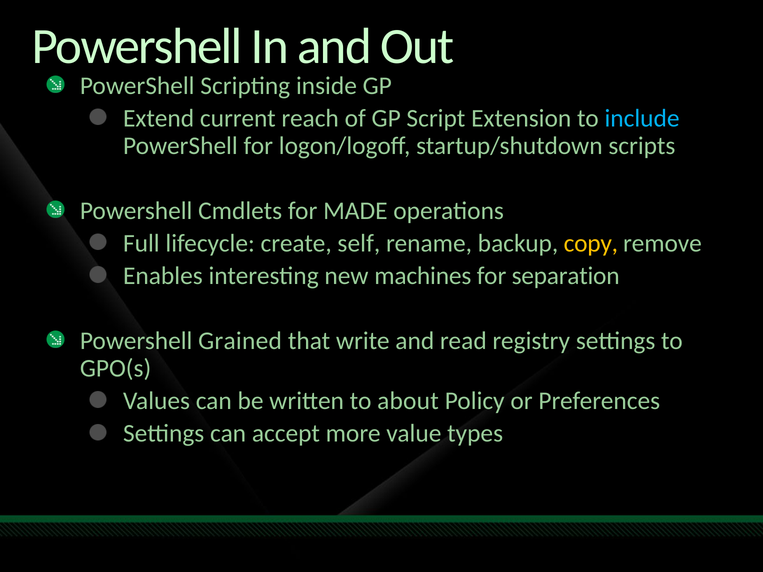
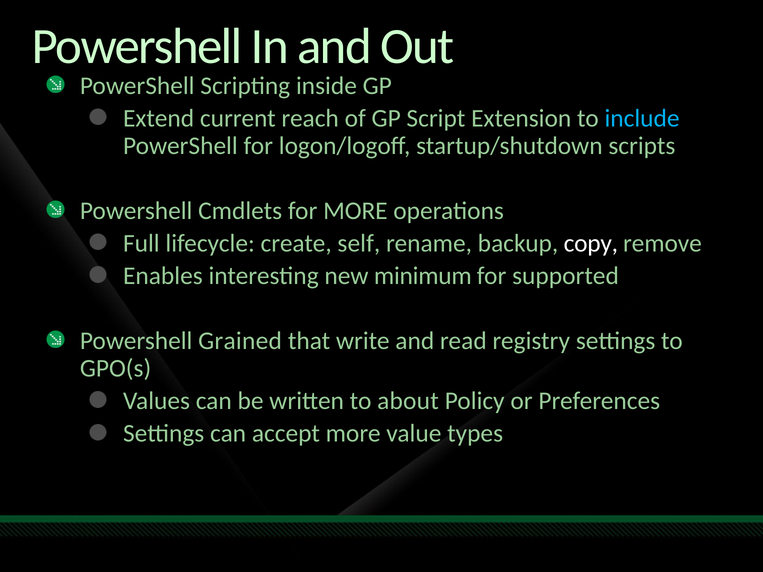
for MADE: MADE -> MORE (355, 211)
copy colour: yellow -> white (591, 244)
machines: machines -> minimum (423, 276)
separation: separation -> supported (566, 276)
